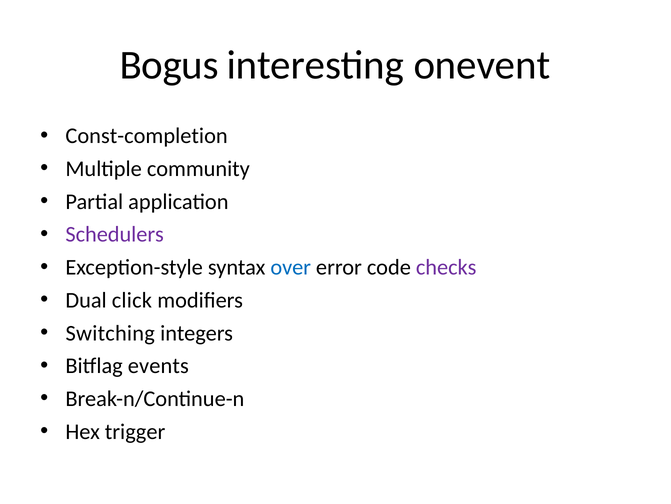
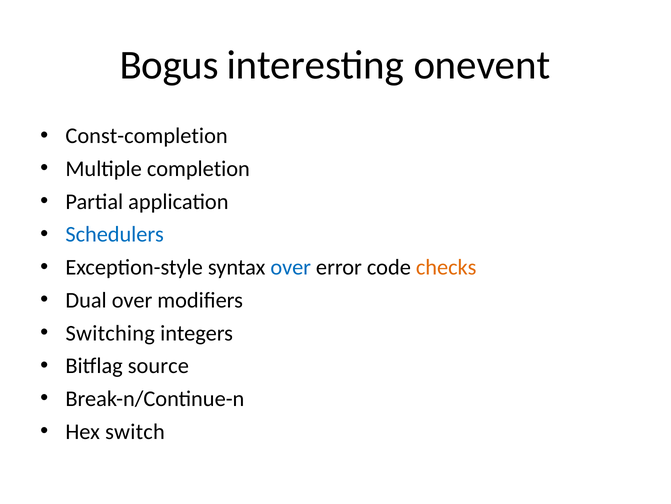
community: community -> completion (198, 169)
Schedulers colour: purple -> blue (115, 234)
checks colour: purple -> orange (446, 267)
Dual click: click -> over (132, 300)
events: events -> source (158, 365)
trigger: trigger -> switch (135, 431)
